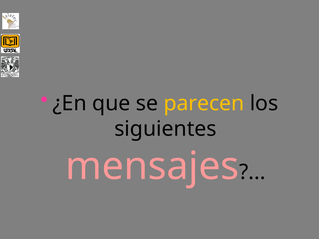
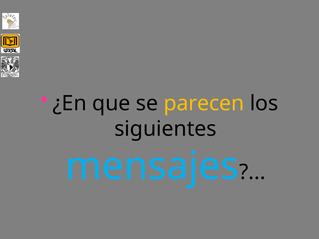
mensajes colour: pink -> light blue (152, 166)
